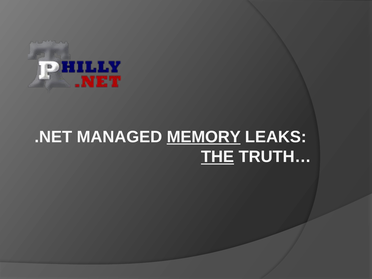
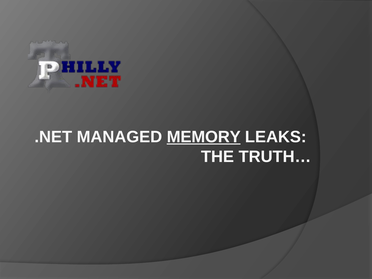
THE underline: present -> none (217, 157)
